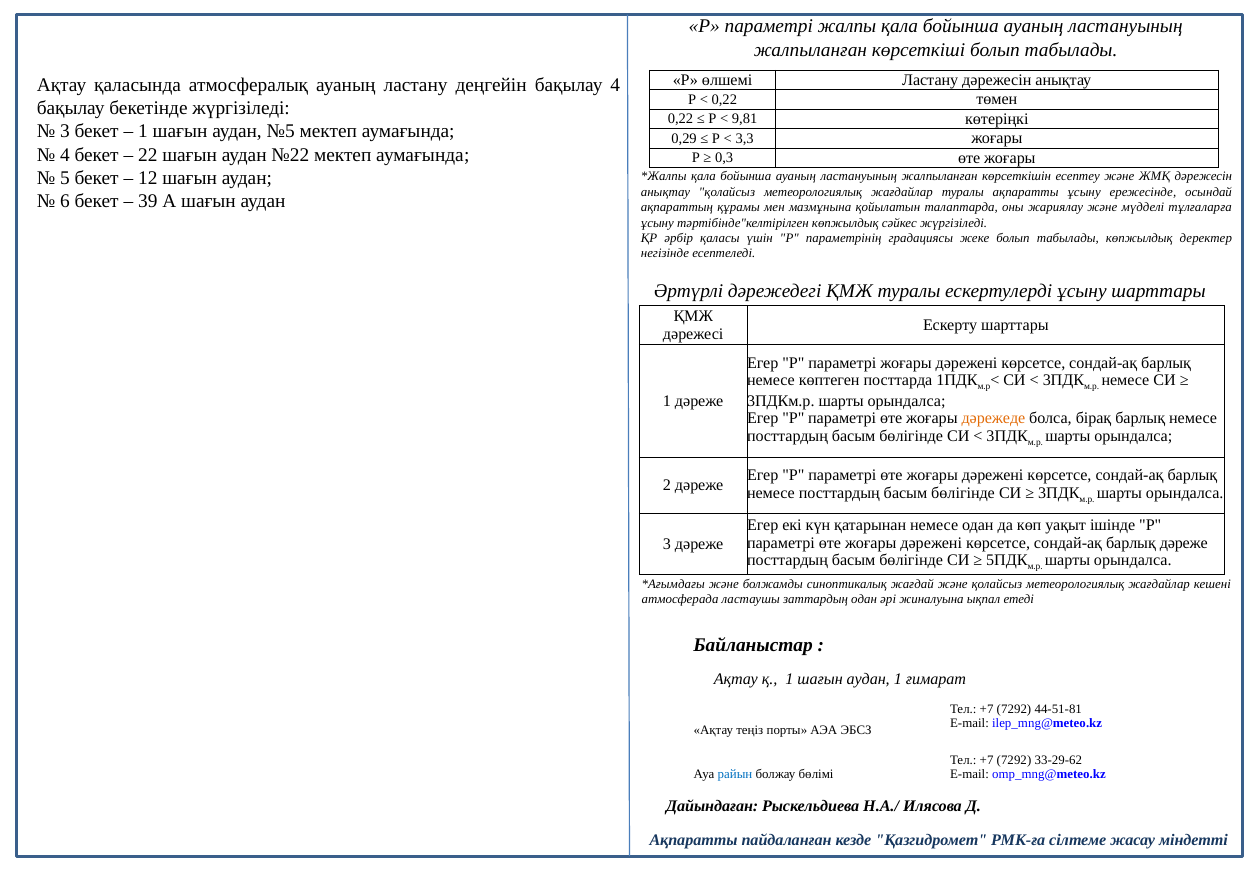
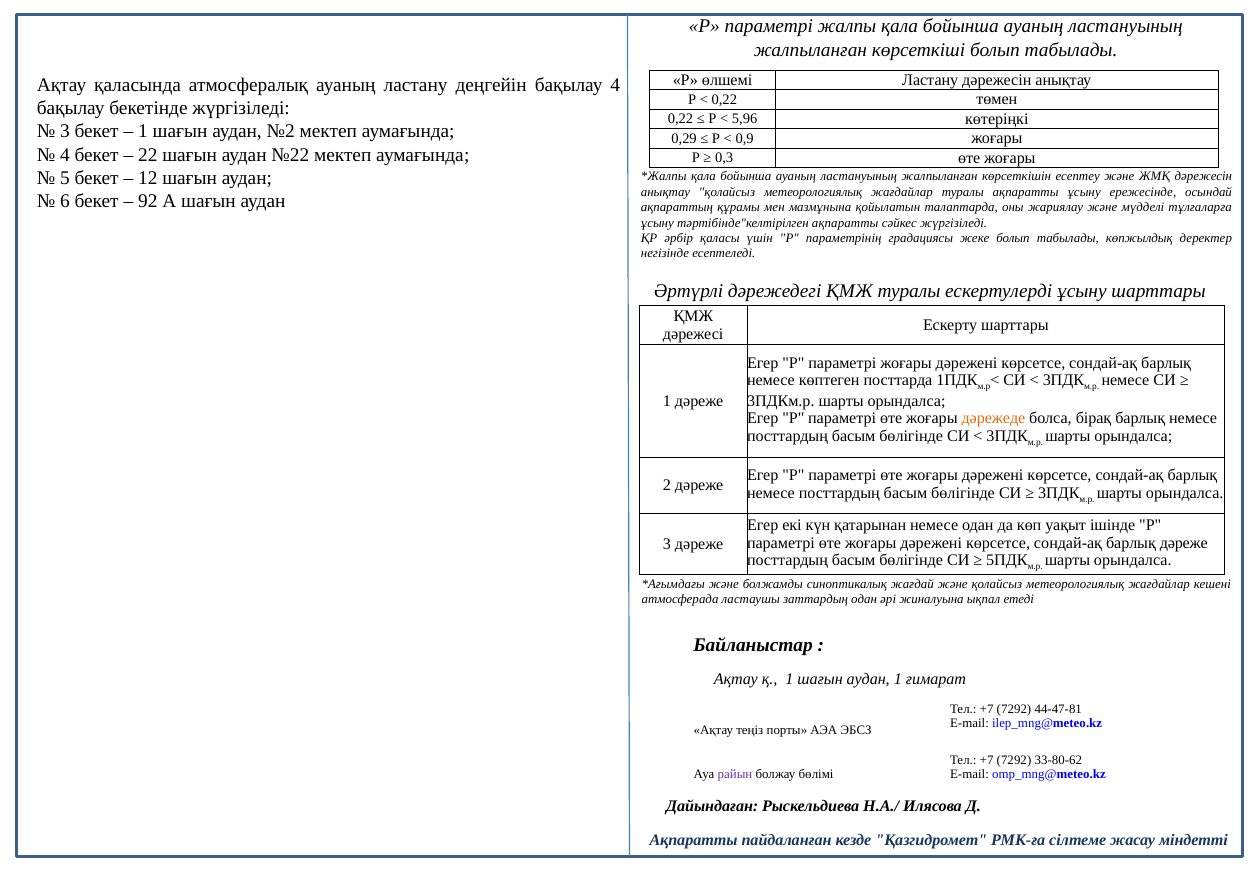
9,81: 9,81 -> 5,96 (745, 119)
№5: №5 -> №2 (281, 132)
3,3: 3,3 -> 0,9 (745, 138)
39: 39 -> 92 (148, 201)
тәртібінде"келтірілген көпжылдық: көпжылдық -> ақпаратты (845, 223)
44-51-81: 44-51-81 -> 44-47-81 (1058, 709)
33-29-62: 33-29-62 -> 33-80-62 (1058, 760)
райын colour: blue -> purple (735, 775)
